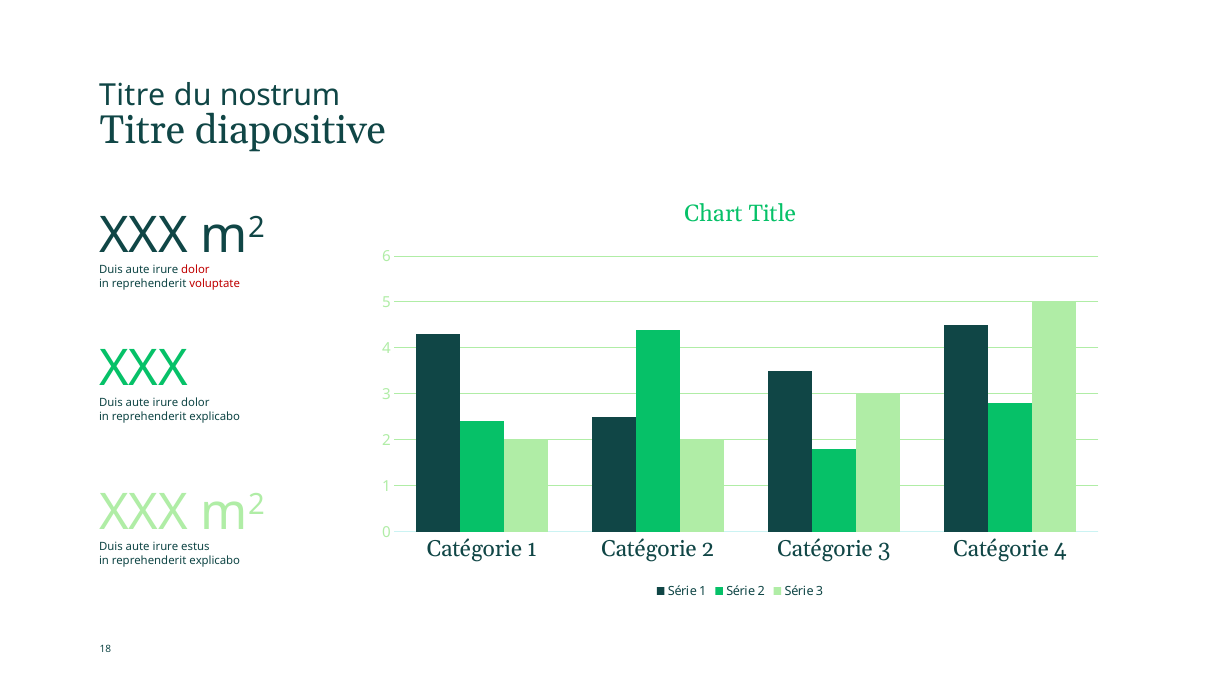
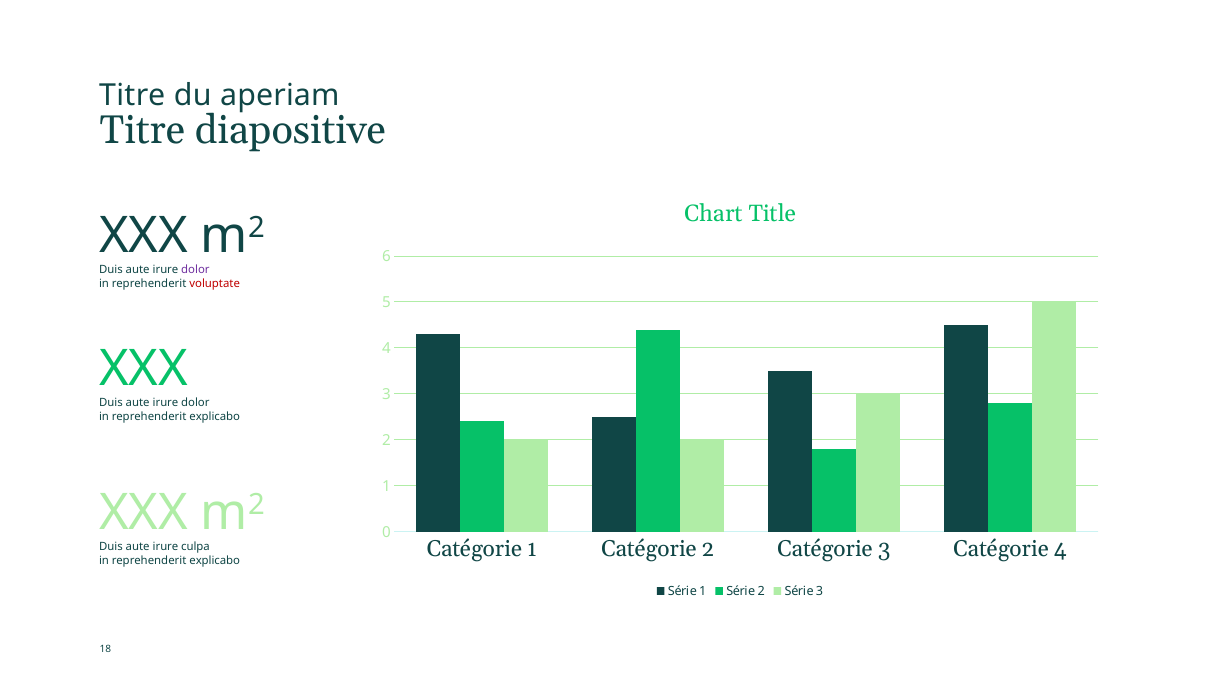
nostrum: nostrum -> aperiam (280, 95)
dolor colour: red -> purple (195, 270)
estus: estus -> culpa (195, 547)
